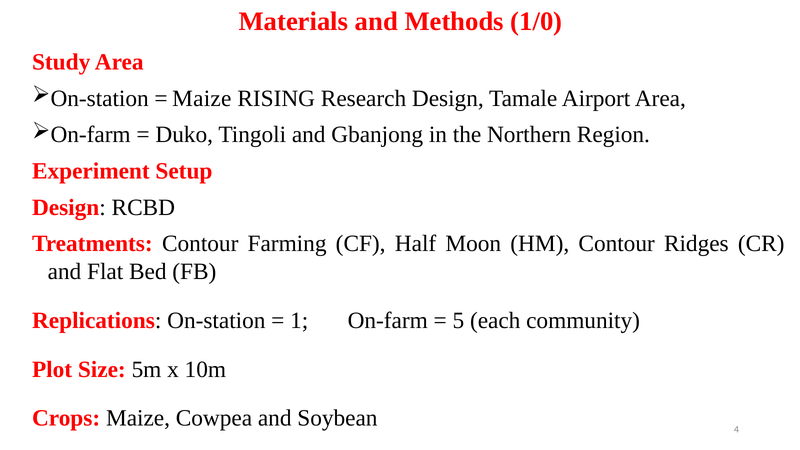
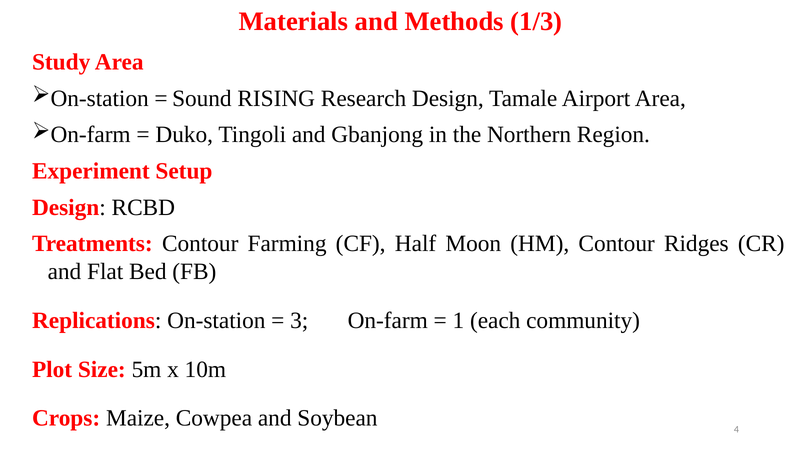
1/0: 1/0 -> 1/3 (536, 22)
Maize: Maize -> Sound (202, 98)
1: 1 -> 3 (299, 320)
5: 5 -> 1 (458, 320)
